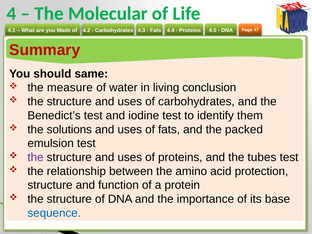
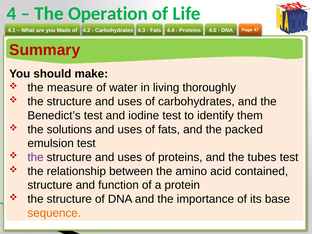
Molecular: Molecular -> Operation (108, 14)
same: same -> make (91, 74)
conclusion: conclusion -> thoroughly (209, 88)
protection: protection -> contained (261, 171)
sequence colour: blue -> orange (54, 213)
